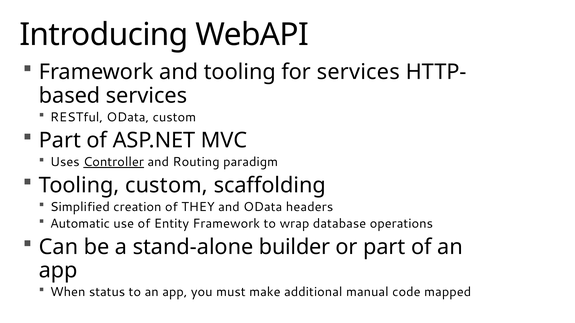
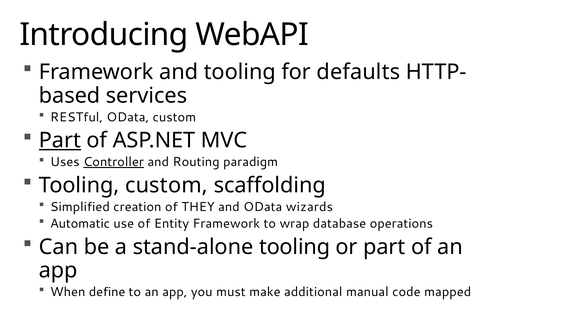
for services: services -> defaults (358, 72)
Part underline: none -> present (60, 141)
headers: headers -> wizards (309, 207)
stand-alone builder: builder -> tooling (295, 247)
status: status -> define (107, 292)
